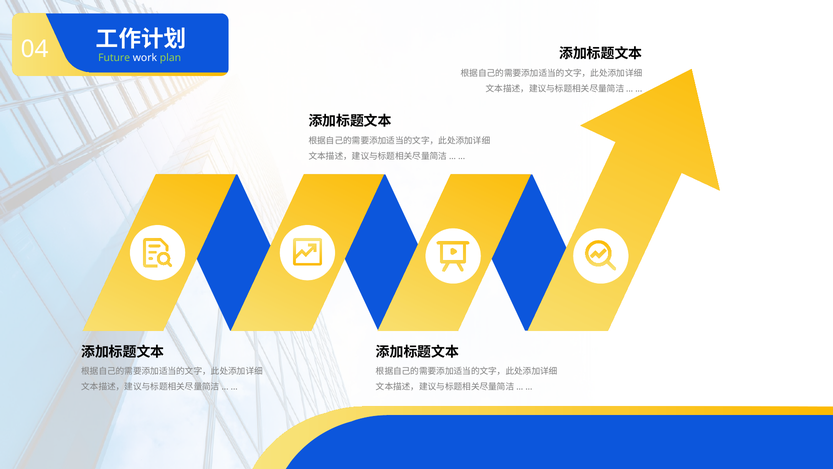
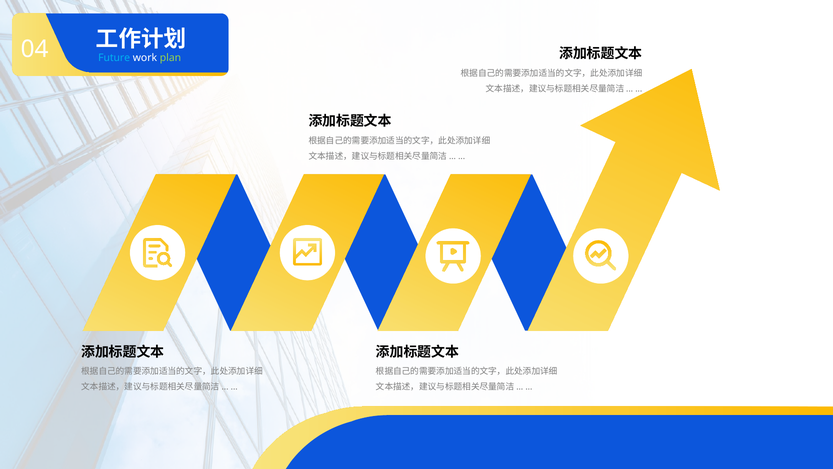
Future colour: light green -> light blue (114, 58)
